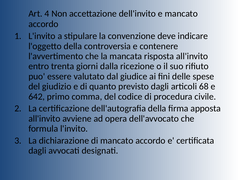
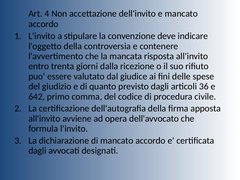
68: 68 -> 36 (204, 86)
